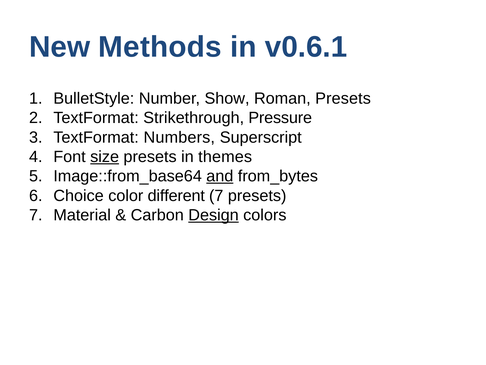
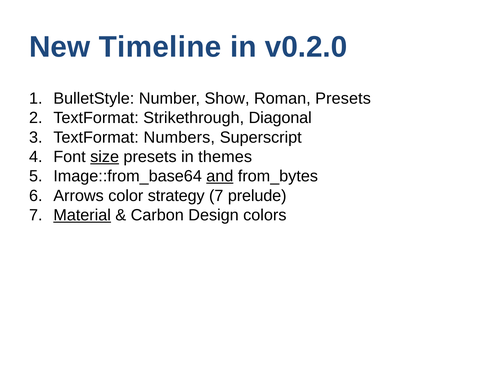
Methods: Methods -> Timeline (160, 47)
v0.6.1: v0.6.1 -> v0.2.0 (306, 47)
Pressure: Pressure -> Diagonal (280, 118)
Choice: Choice -> Arrows (79, 195)
different: different -> strategy (176, 195)
7 presets: presets -> prelude (257, 195)
Material underline: none -> present (82, 215)
Design underline: present -> none (214, 215)
